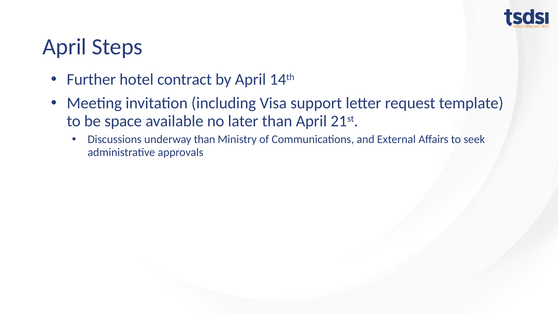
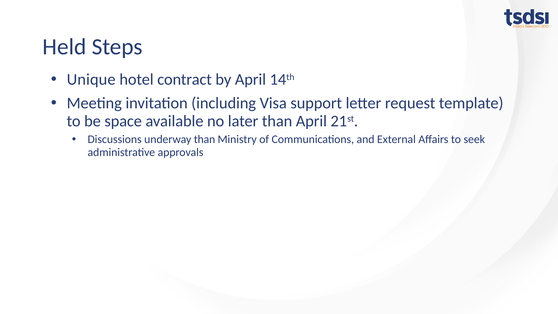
April: April -> Held (64, 47)
Further: Further -> Unique (91, 80)
